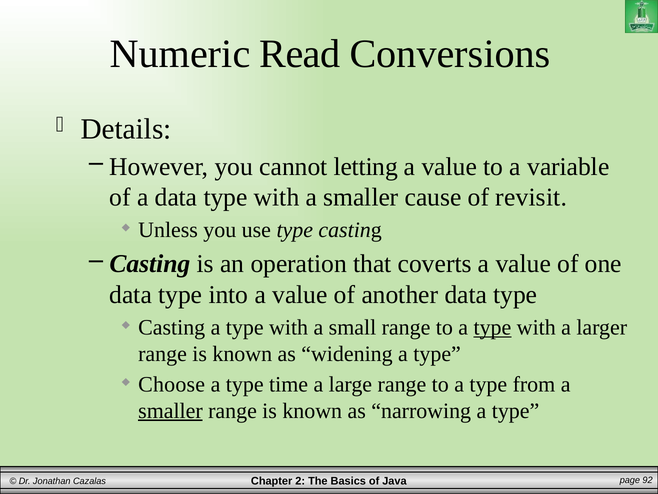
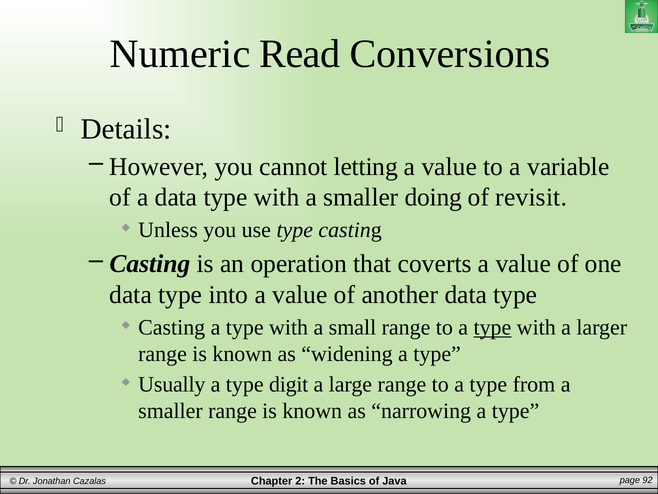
cause: cause -> doing (433, 197)
Choose: Choose -> Usually (172, 384)
time: time -> digit (289, 384)
smaller underline: present -> none (170, 410)
